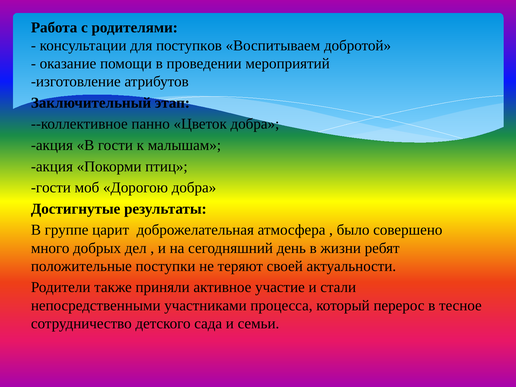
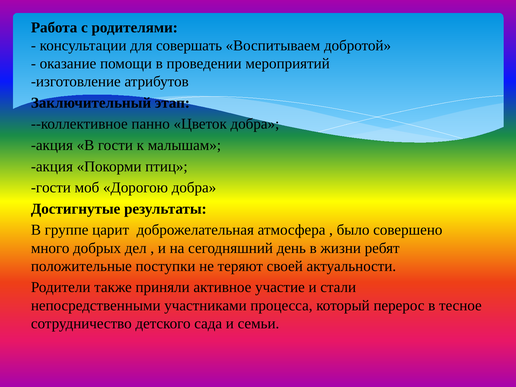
поступков: поступков -> совершать (189, 45)
